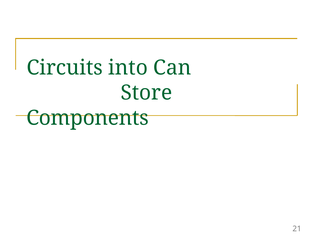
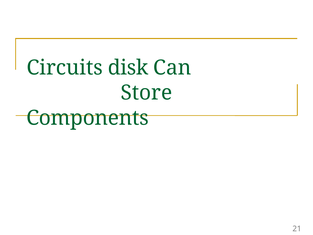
into: into -> disk (128, 68)
